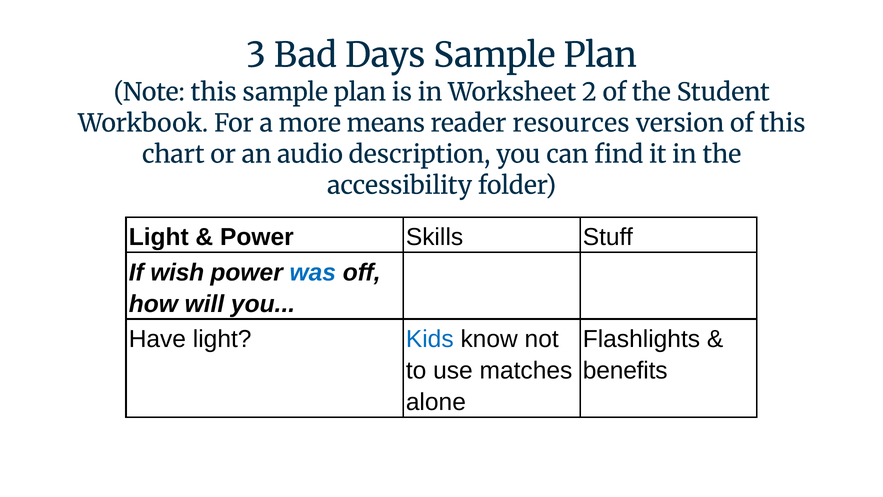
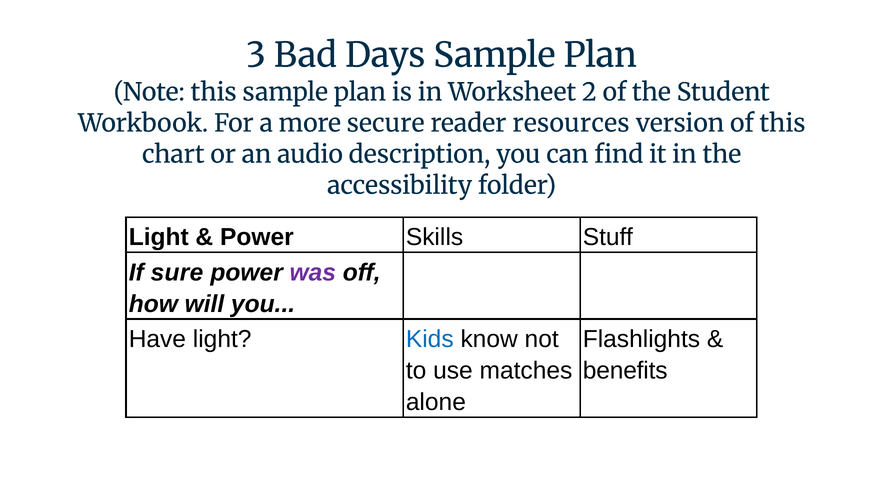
means: means -> secure (386, 123)
wish: wish -> sure (177, 272)
was colour: blue -> purple (313, 272)
